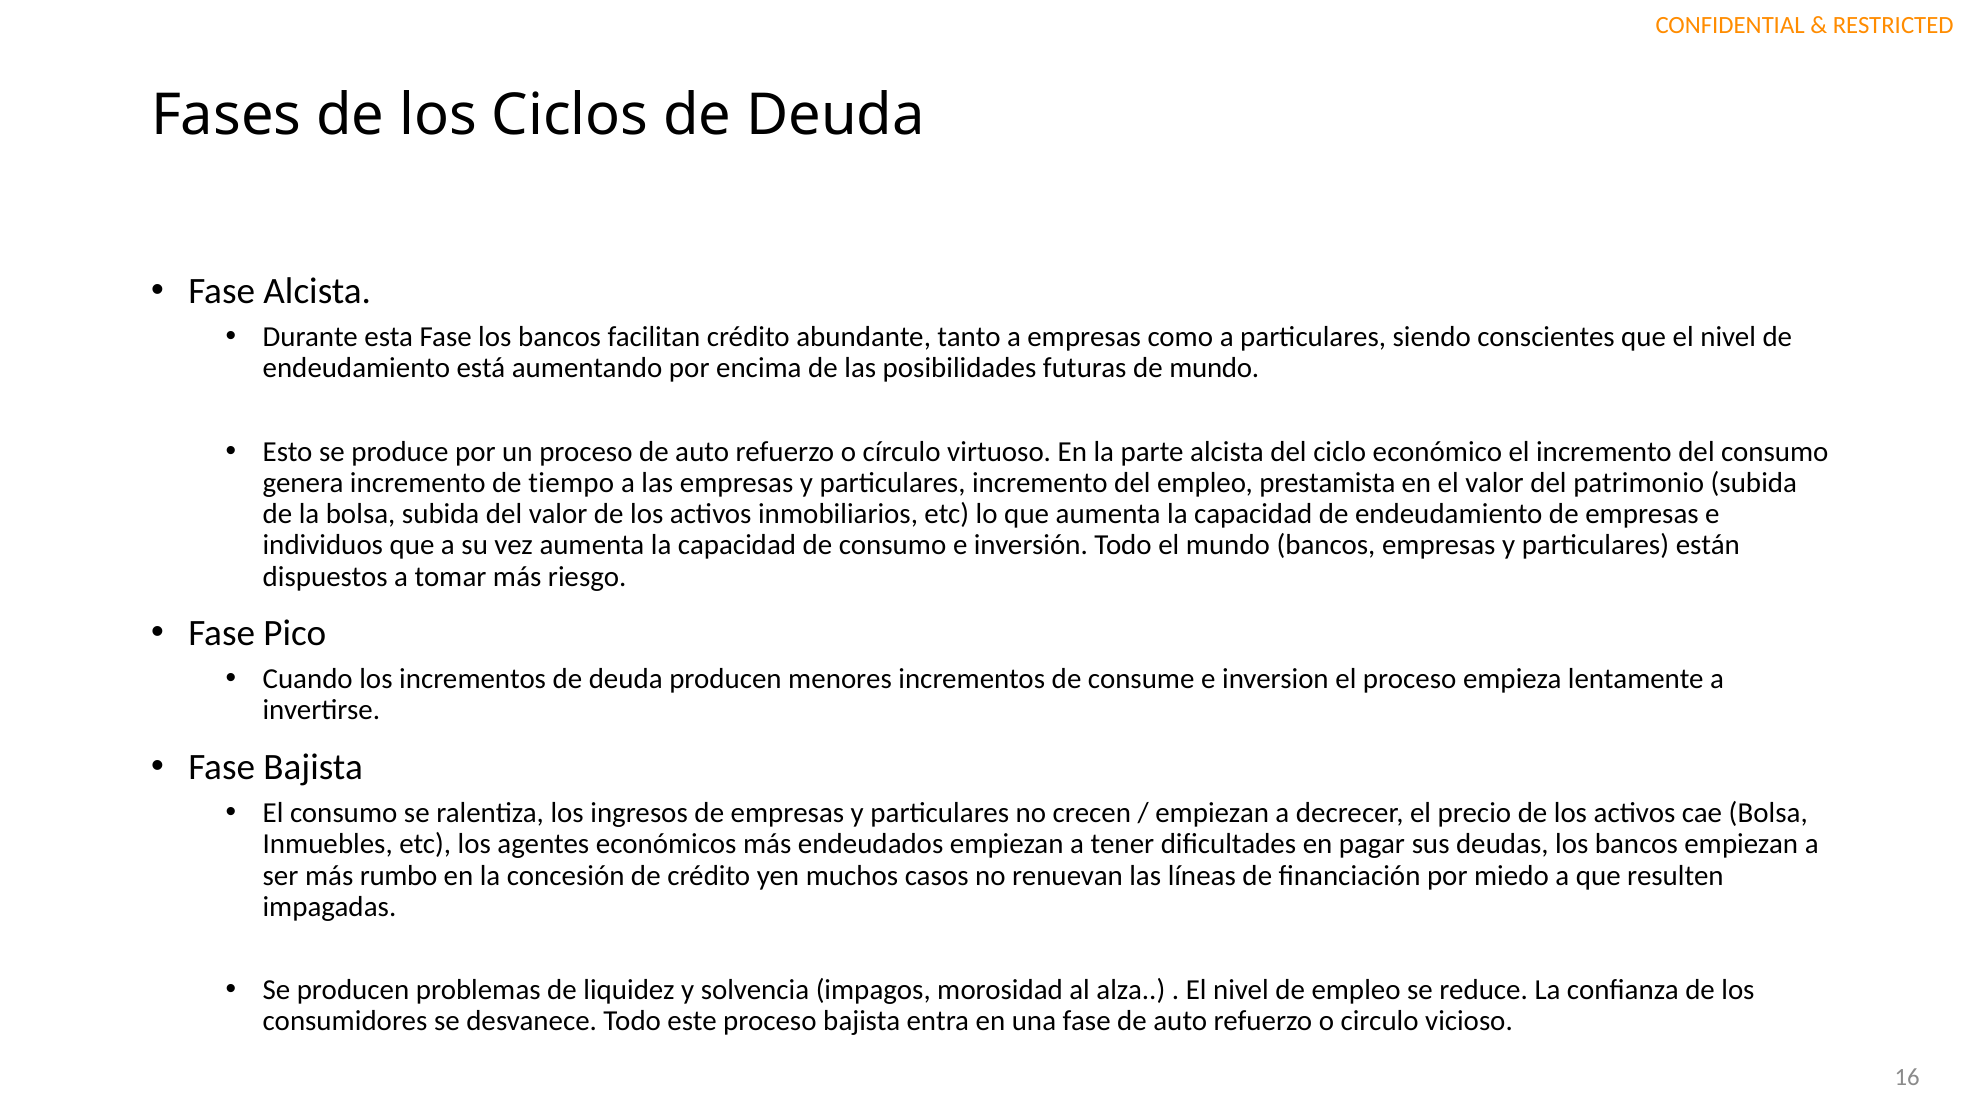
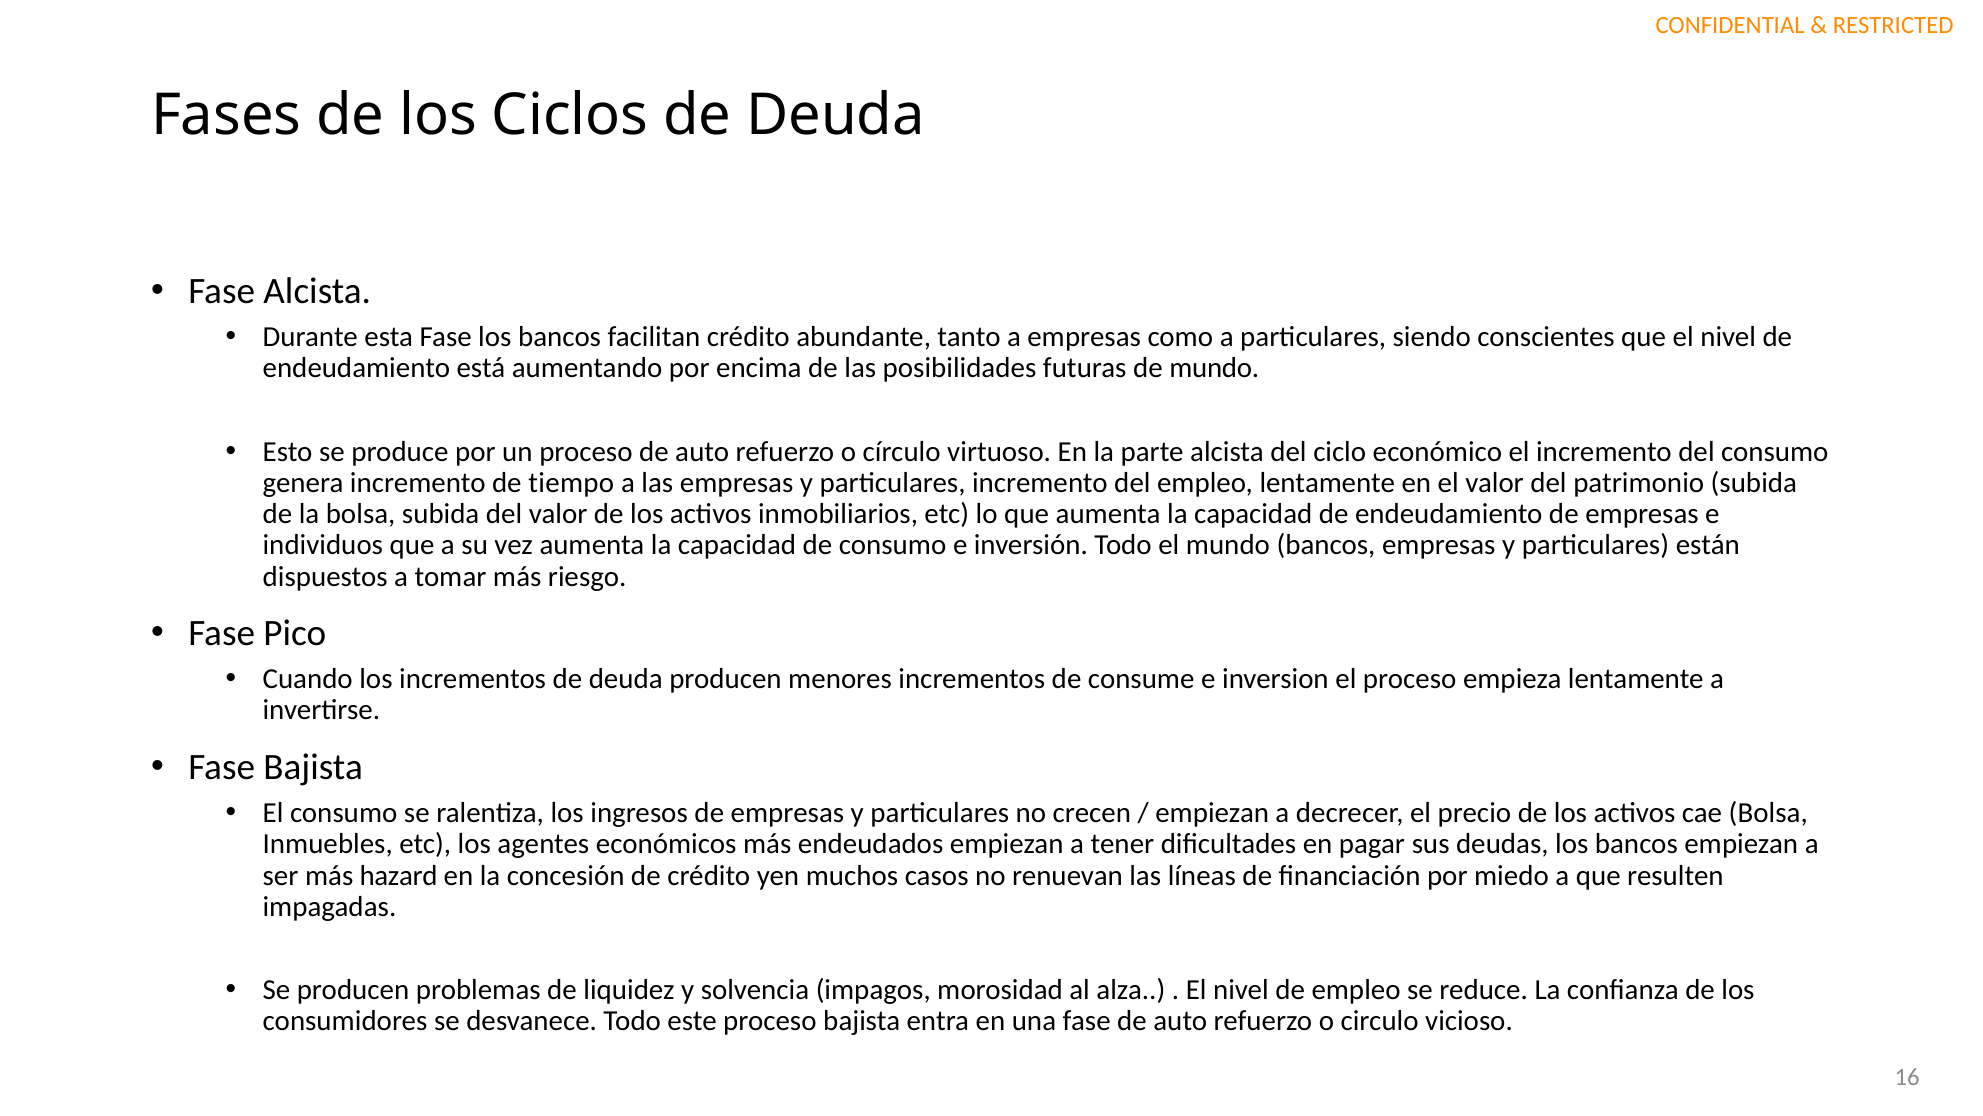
empleo prestamista: prestamista -> lentamente (1327, 483)
rumbo: rumbo -> hazard (399, 875)
